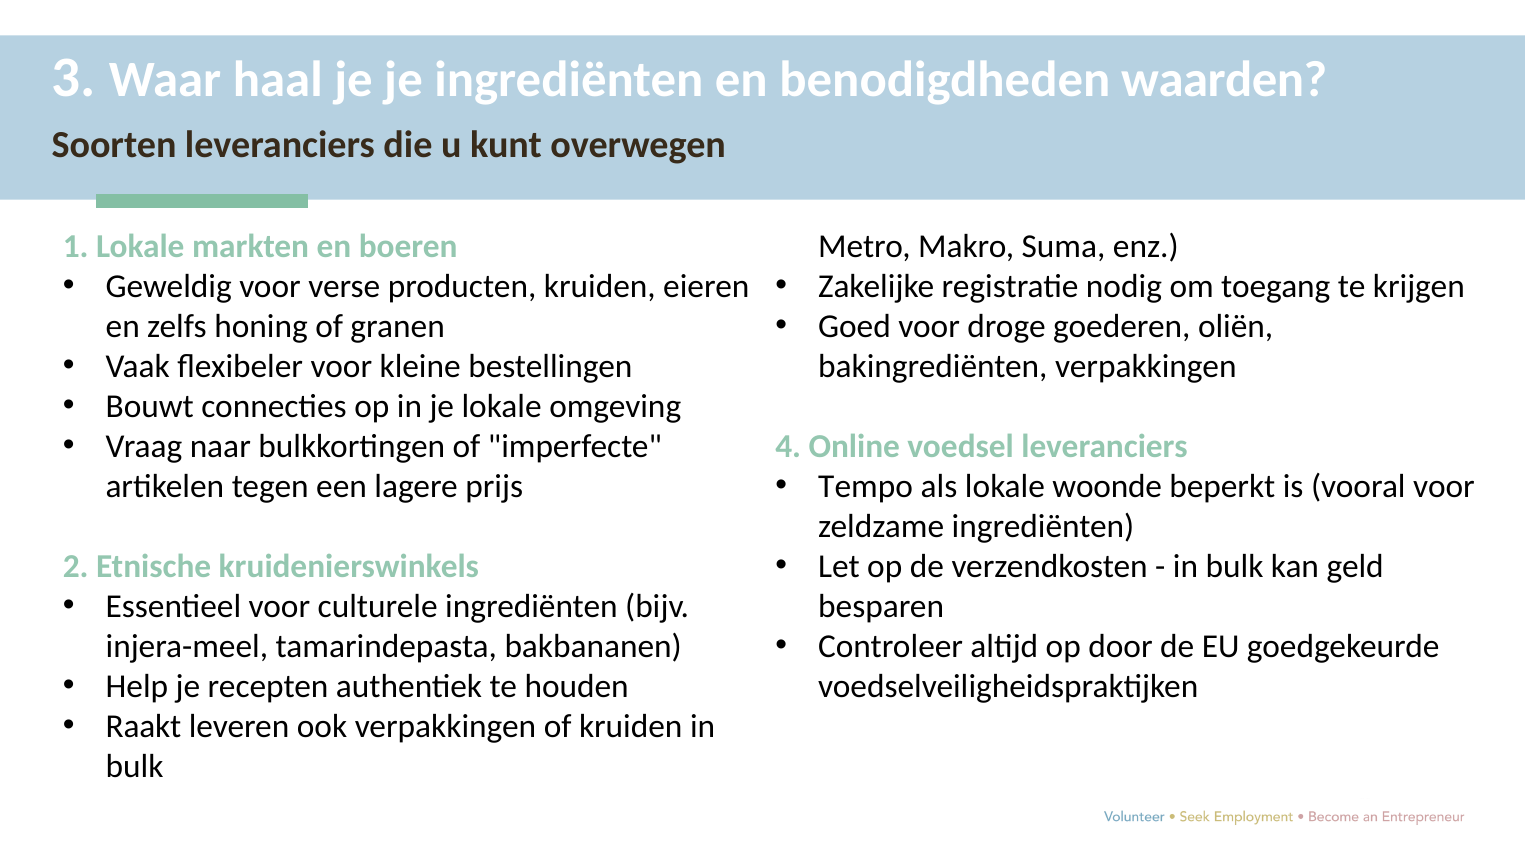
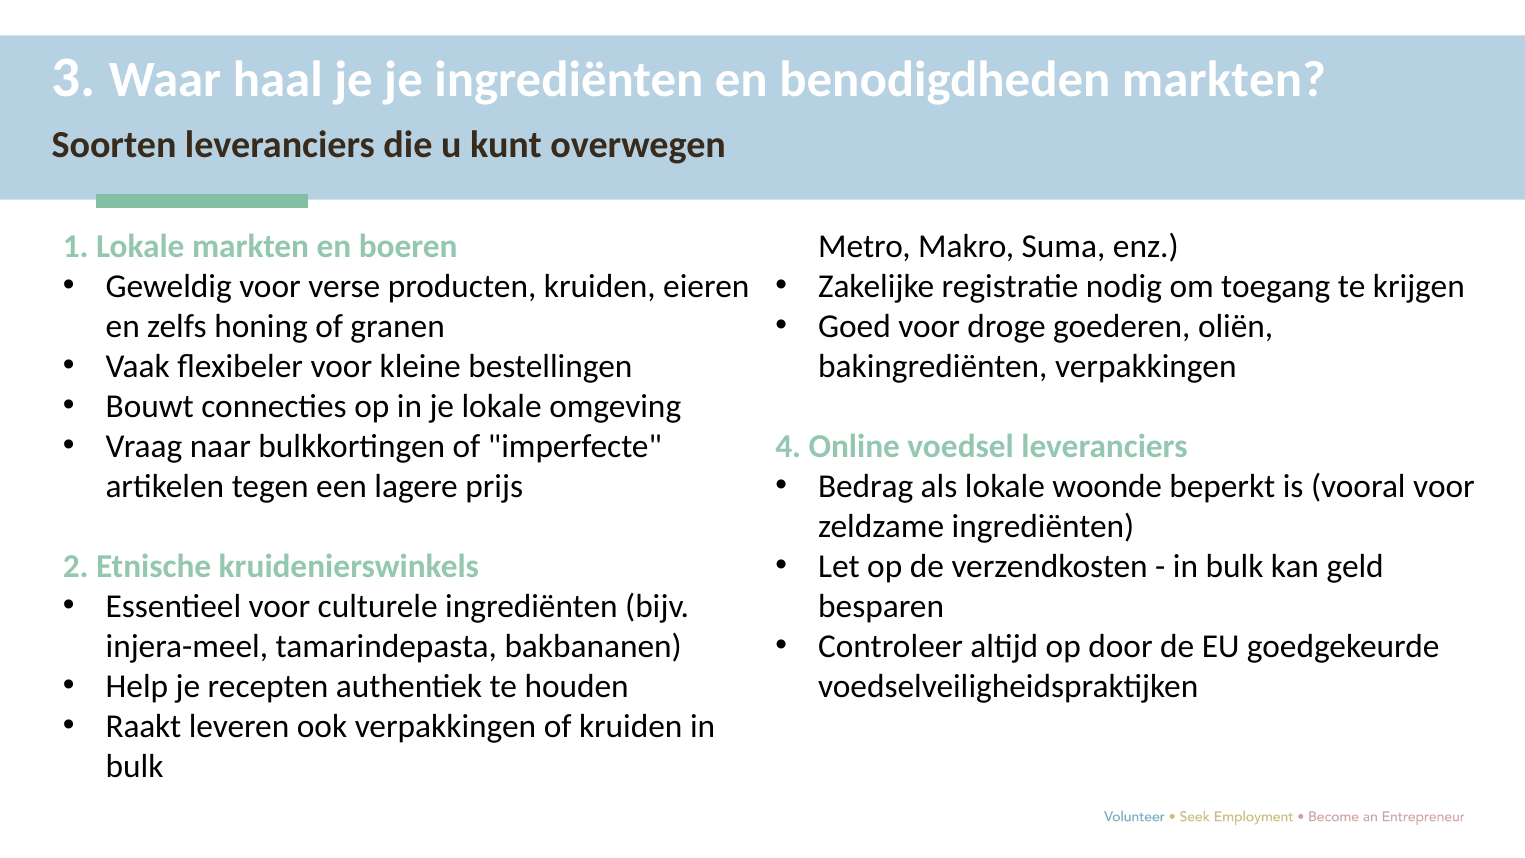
benodigdheden waarden: waarden -> markten (1224, 79)
Tempo: Tempo -> Bedrag (866, 486)
